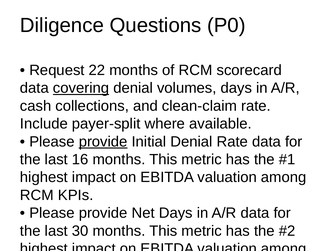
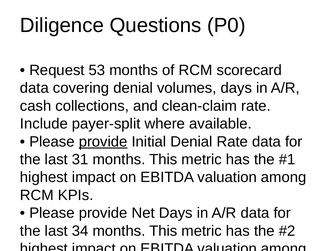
22: 22 -> 53 (97, 70)
covering underline: present -> none (81, 88)
16: 16 -> 31 (80, 159)
30: 30 -> 34 (80, 230)
